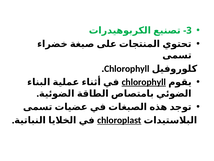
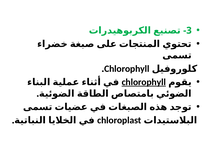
chloroplast underline: present -> none (119, 120)
